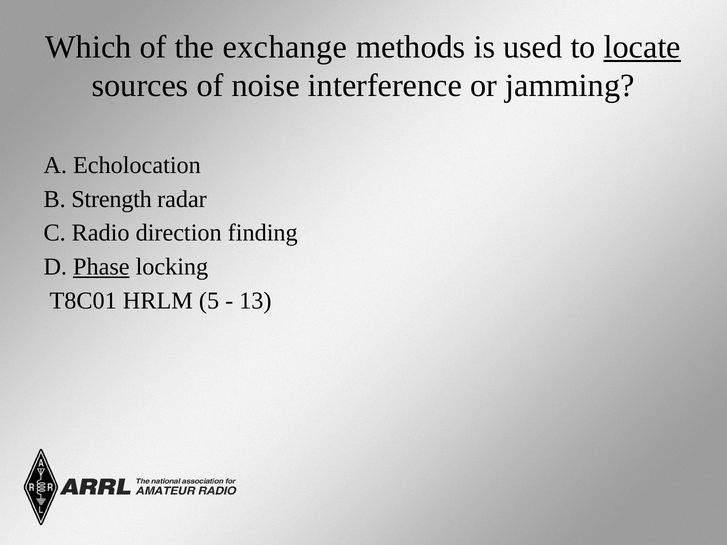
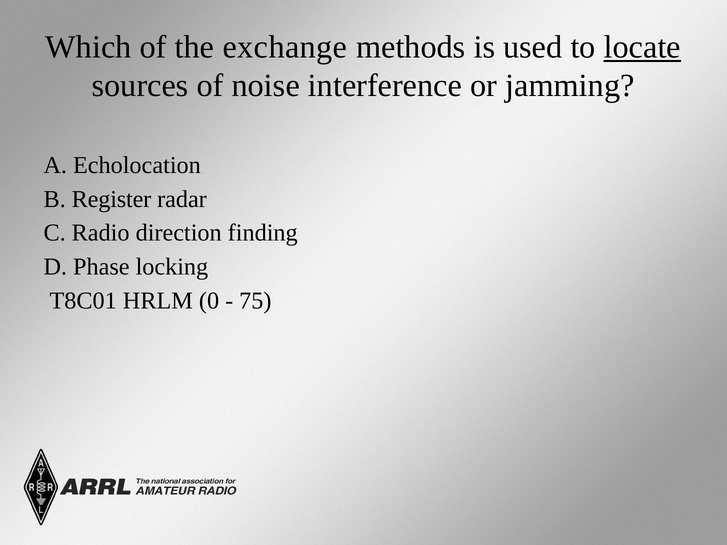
Strength: Strength -> Register (112, 199)
Phase underline: present -> none (101, 267)
5: 5 -> 0 (209, 301)
13: 13 -> 75 (255, 301)
